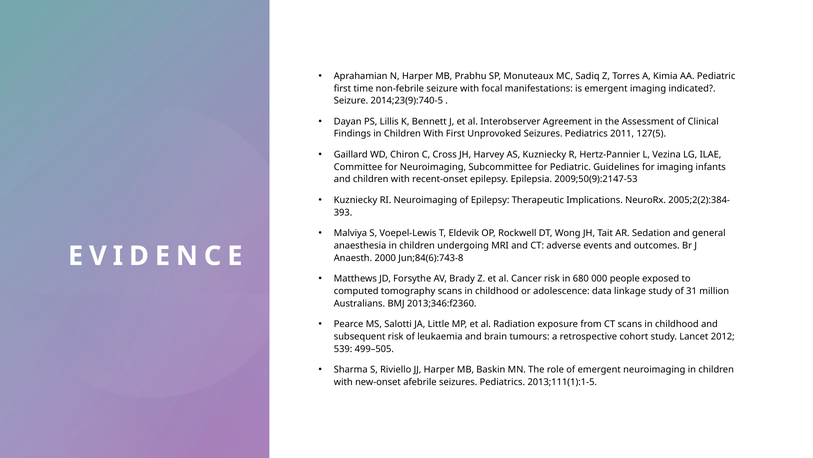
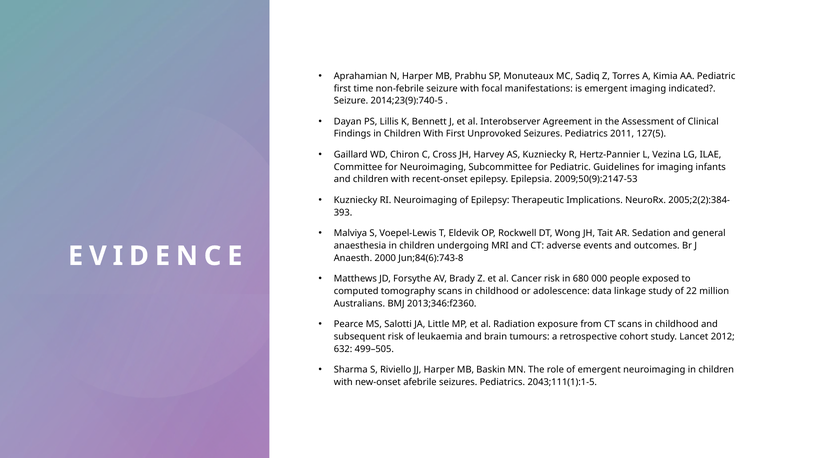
31: 31 -> 22 (692, 291)
539: 539 -> 632 (343, 348)
2013;111(1):1-5: 2013;111(1):1-5 -> 2043;111(1):1-5 (562, 382)
